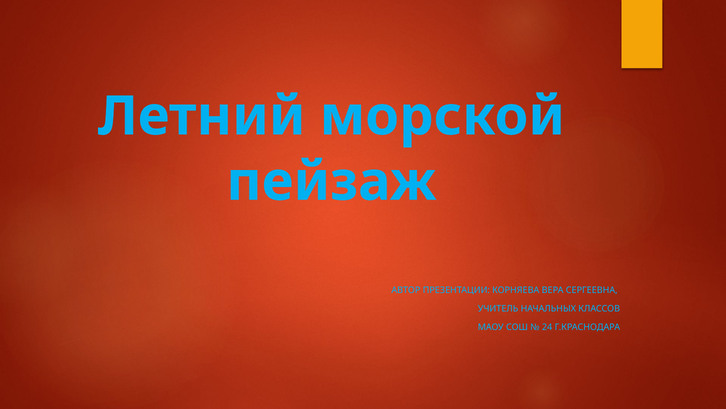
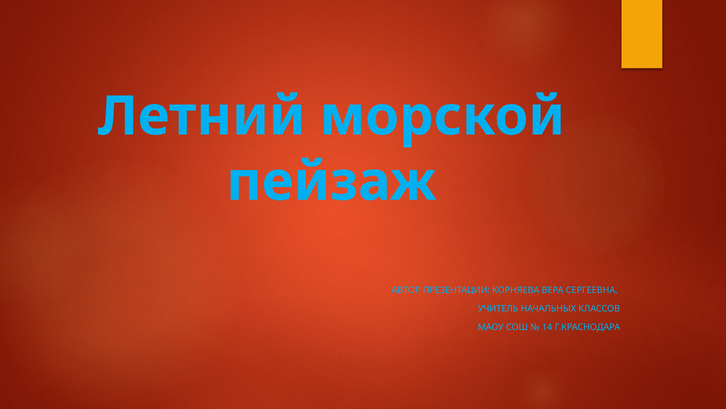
24: 24 -> 14 (547, 327)
